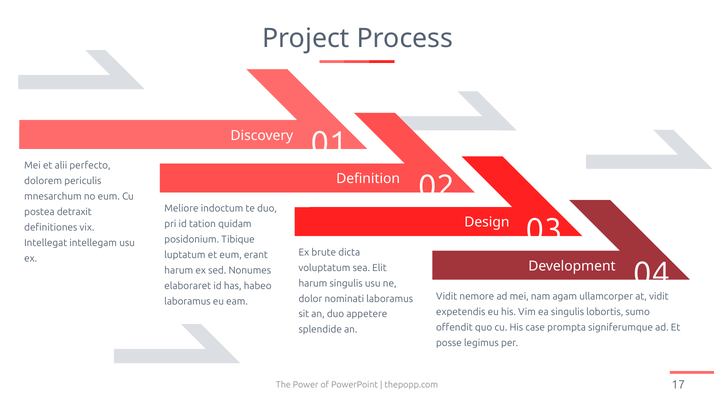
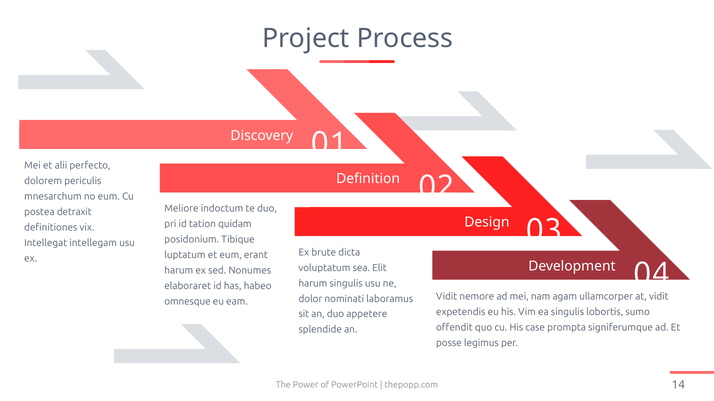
laboramus: laboramus -> omnesque (187, 302)
17: 17 -> 14 (678, 385)
